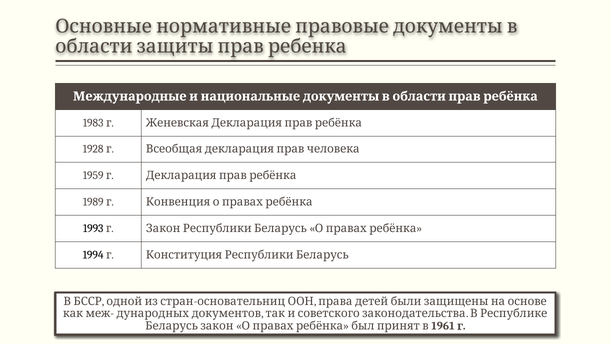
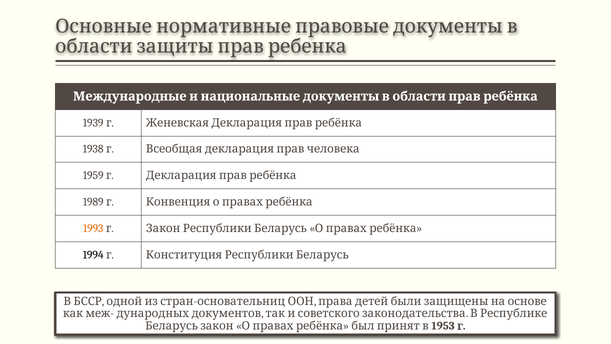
1983: 1983 -> 1939 (93, 123)
1928: 1928 -> 1938 (93, 149)
1993 colour: black -> orange (93, 228)
1961: 1961 -> 1953 (443, 326)
